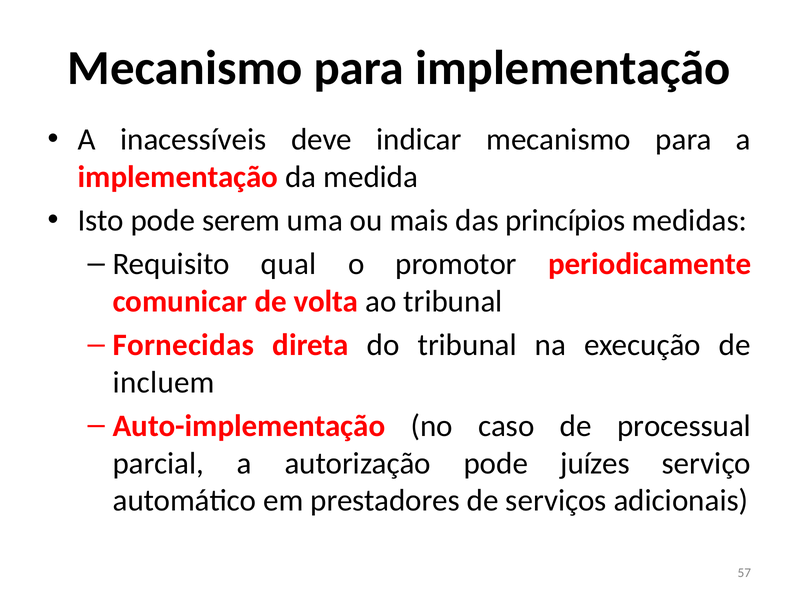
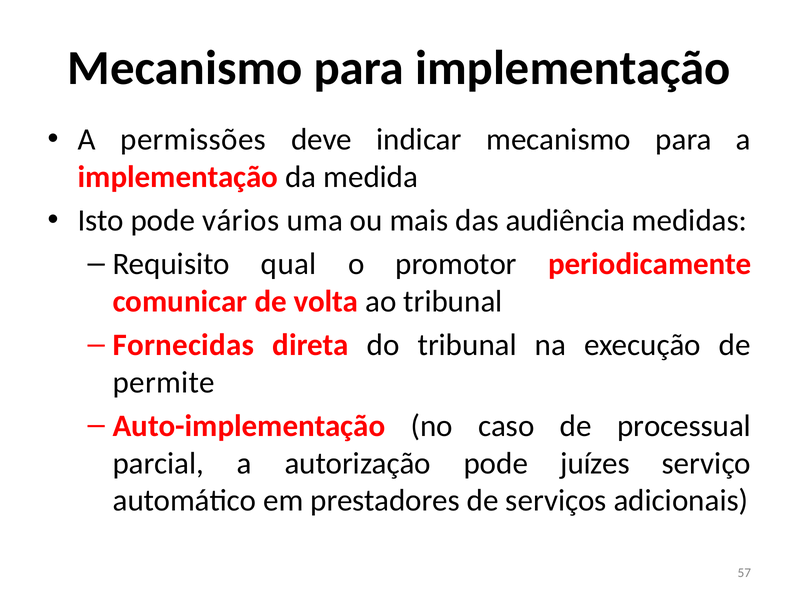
inacessíveis: inacessíveis -> permissões (193, 139)
serem: serem -> vários (241, 220)
princípios: princípios -> audiência (565, 220)
incluem: incluem -> permite (164, 382)
